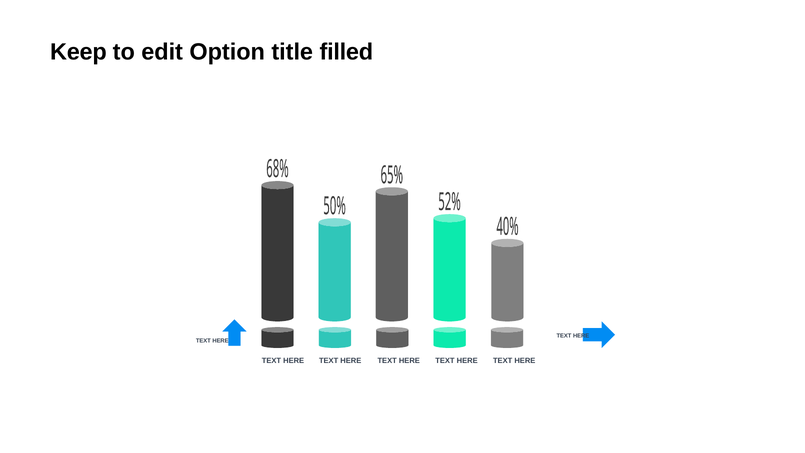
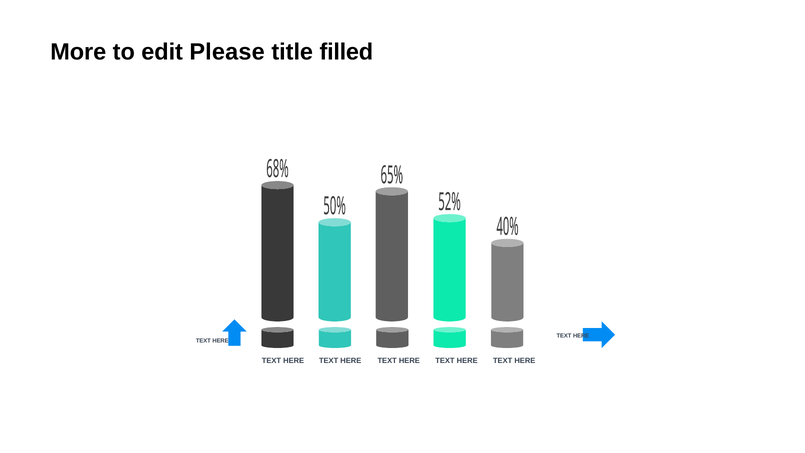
Keep: Keep -> More (78, 52)
Option: Option -> Please (227, 52)
